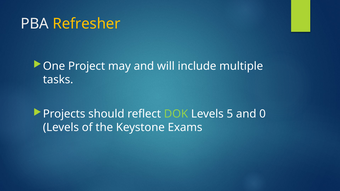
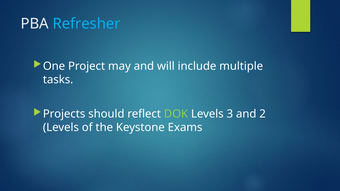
Refresher colour: yellow -> light blue (86, 24)
5: 5 -> 3 (230, 114)
0: 0 -> 2 (263, 114)
